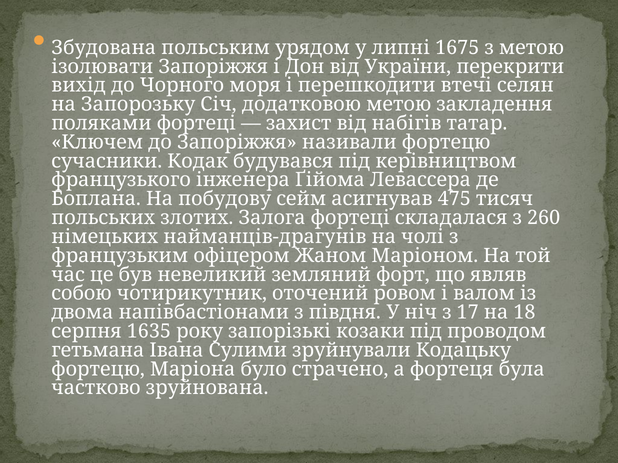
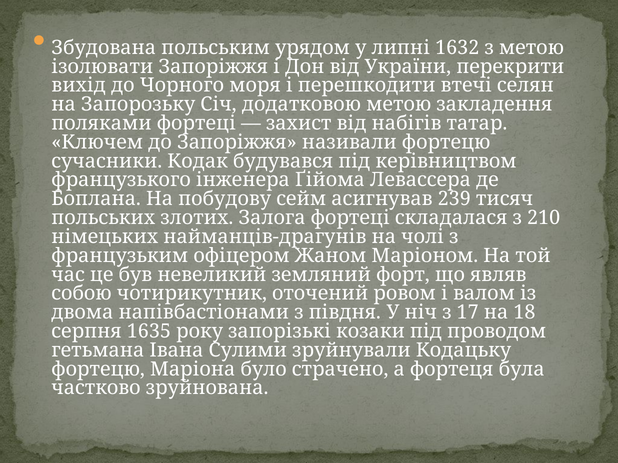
1675: 1675 -> 1632 (457, 48)
475: 475 -> 239 (454, 199)
260: 260 -> 210 (544, 218)
